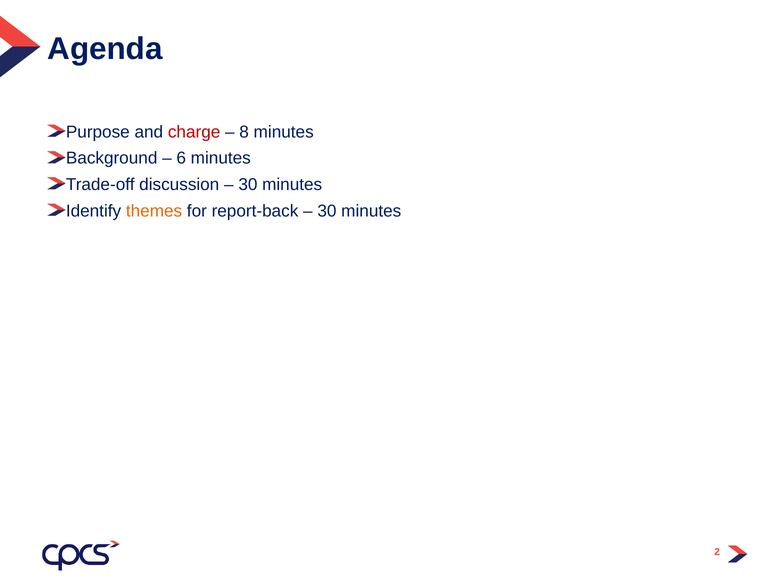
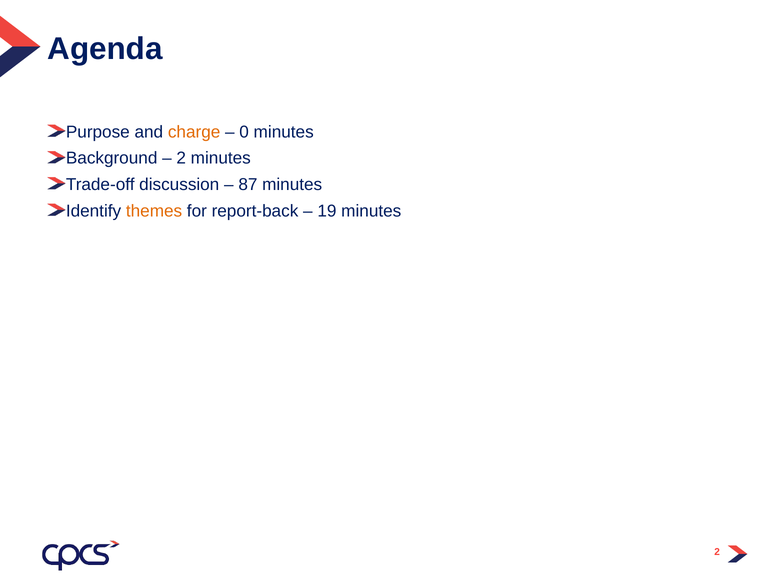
charge colour: red -> orange (194, 132)
8: 8 -> 0 (244, 132)
6: 6 -> 2 (181, 158)
30: 30 -> 87 (248, 185)
30: 30 -> 19 (327, 211)
